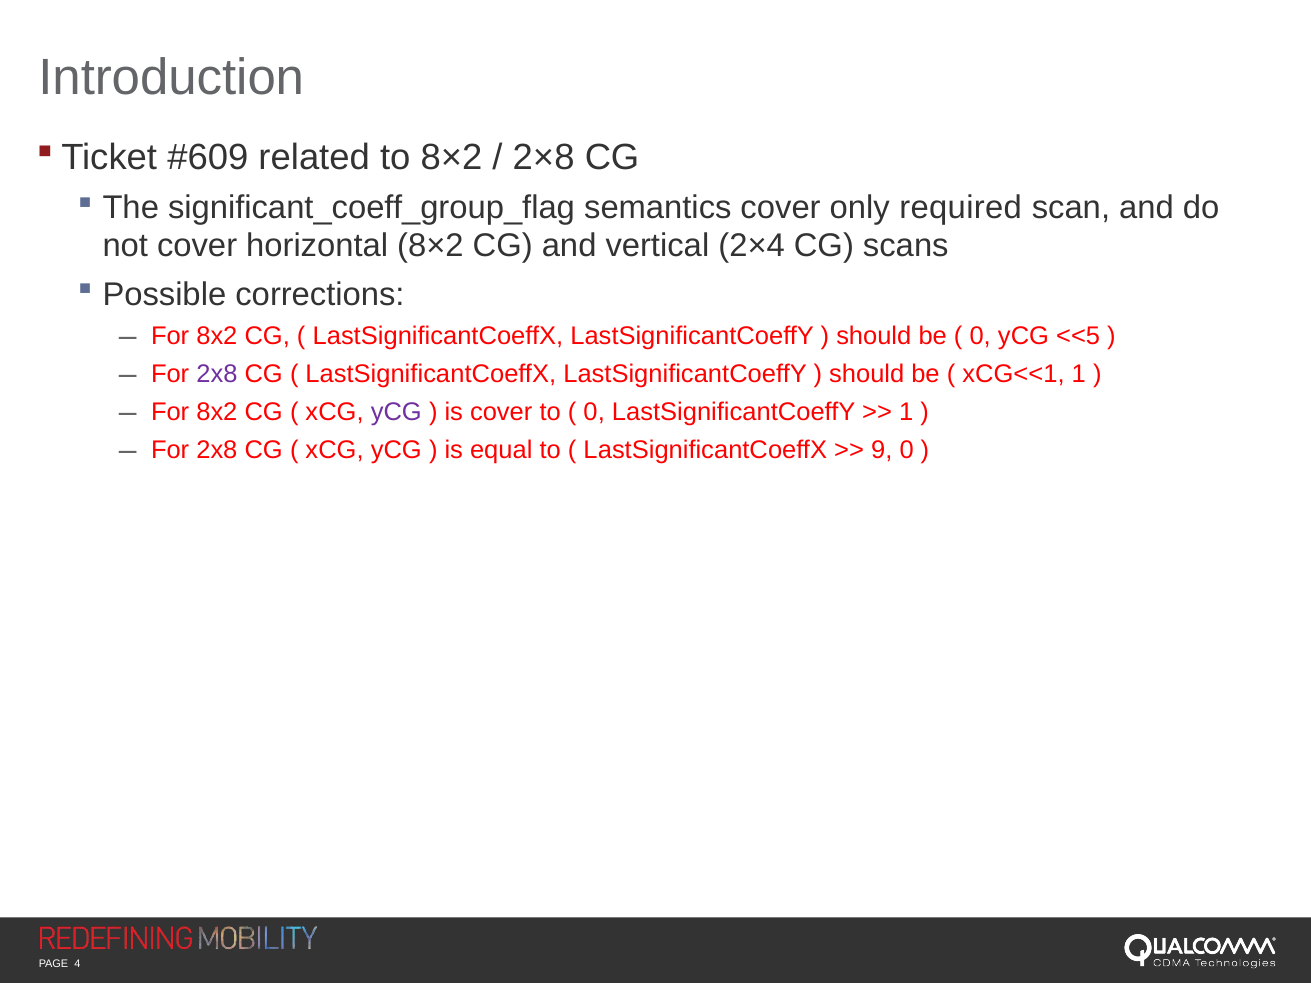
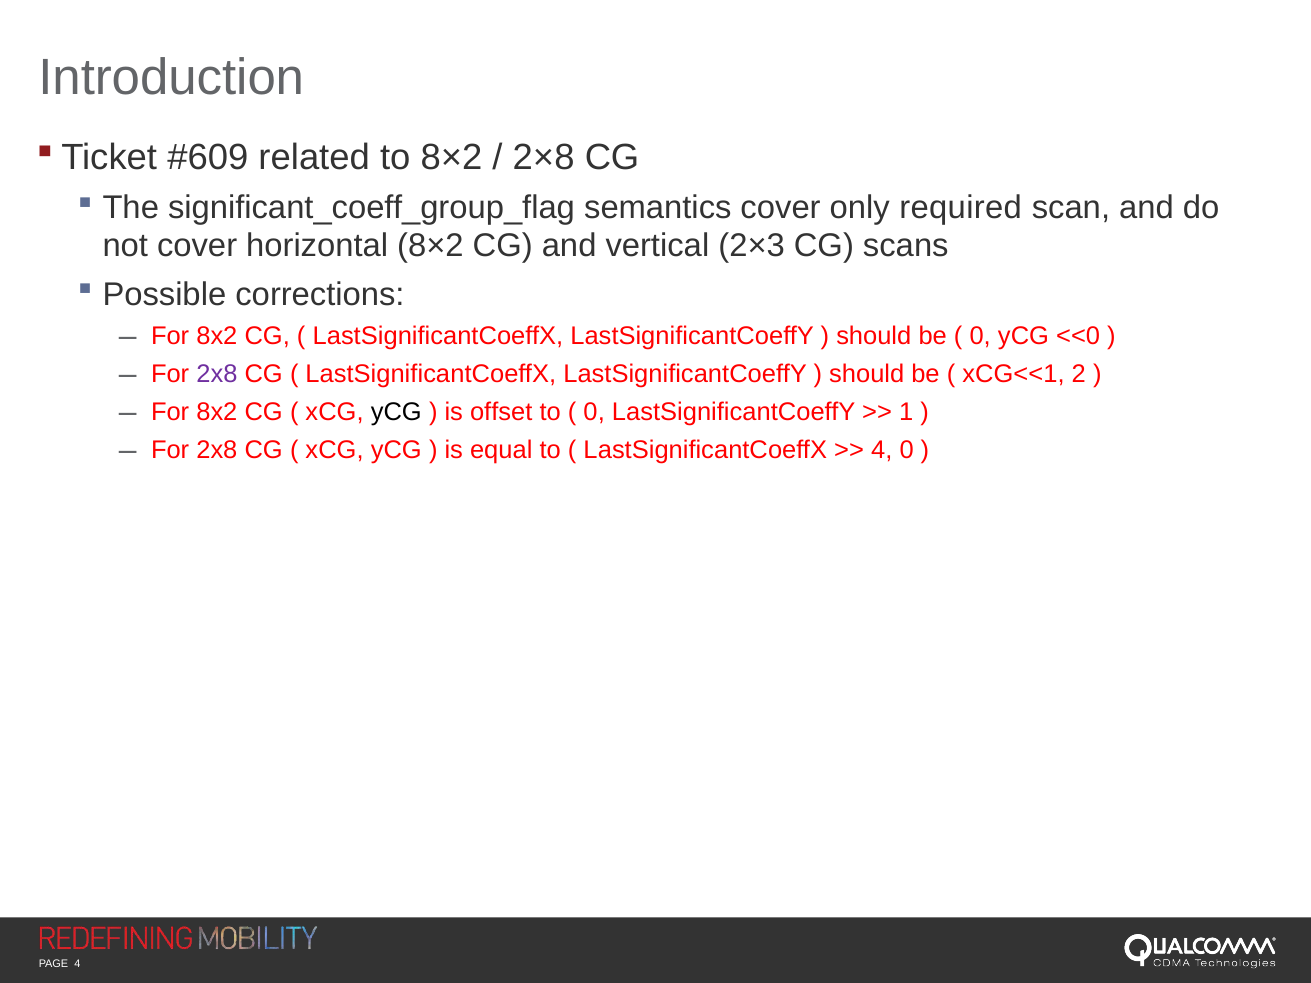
2×4: 2×4 -> 2×3 (752, 246)
<<5: <<5 -> <<0 (1078, 337)
xCG<<1 1: 1 -> 2 (1079, 375)
yCG colour: purple -> black (396, 412)
is cover: cover -> offset (501, 412)
9: 9 -> 4 (882, 450)
